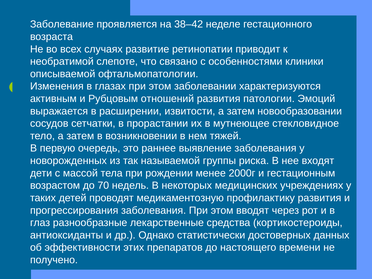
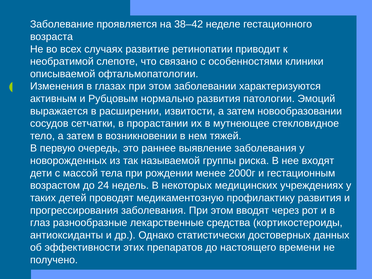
отношений: отношений -> нормально (167, 99)
70: 70 -> 24 (103, 186)
